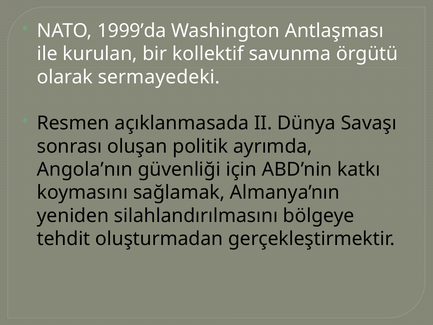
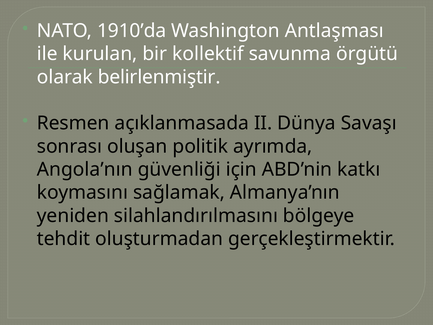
1999’da: 1999’da -> 1910’da (132, 31)
sermayedeki: sermayedeki -> belirlenmiştir (159, 77)
